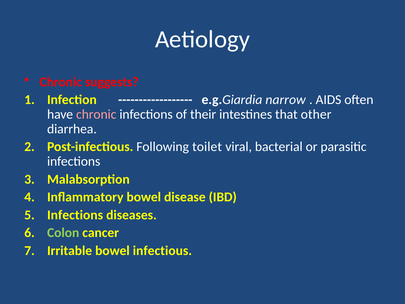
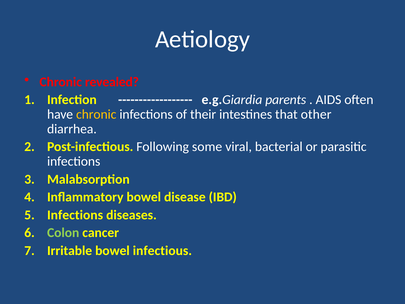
suggests: suggests -> revealed (112, 82)
narrow: narrow -> parents (286, 100)
chronic colour: pink -> yellow (96, 114)
toilet: toilet -> some (207, 147)
